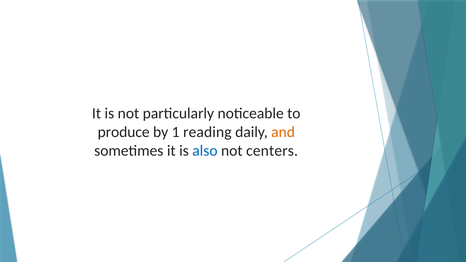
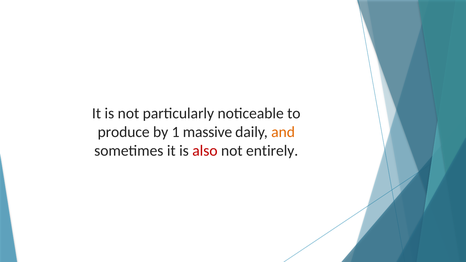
reading: reading -> massive (207, 132)
also colour: blue -> red (205, 151)
centers: centers -> entirely (272, 151)
